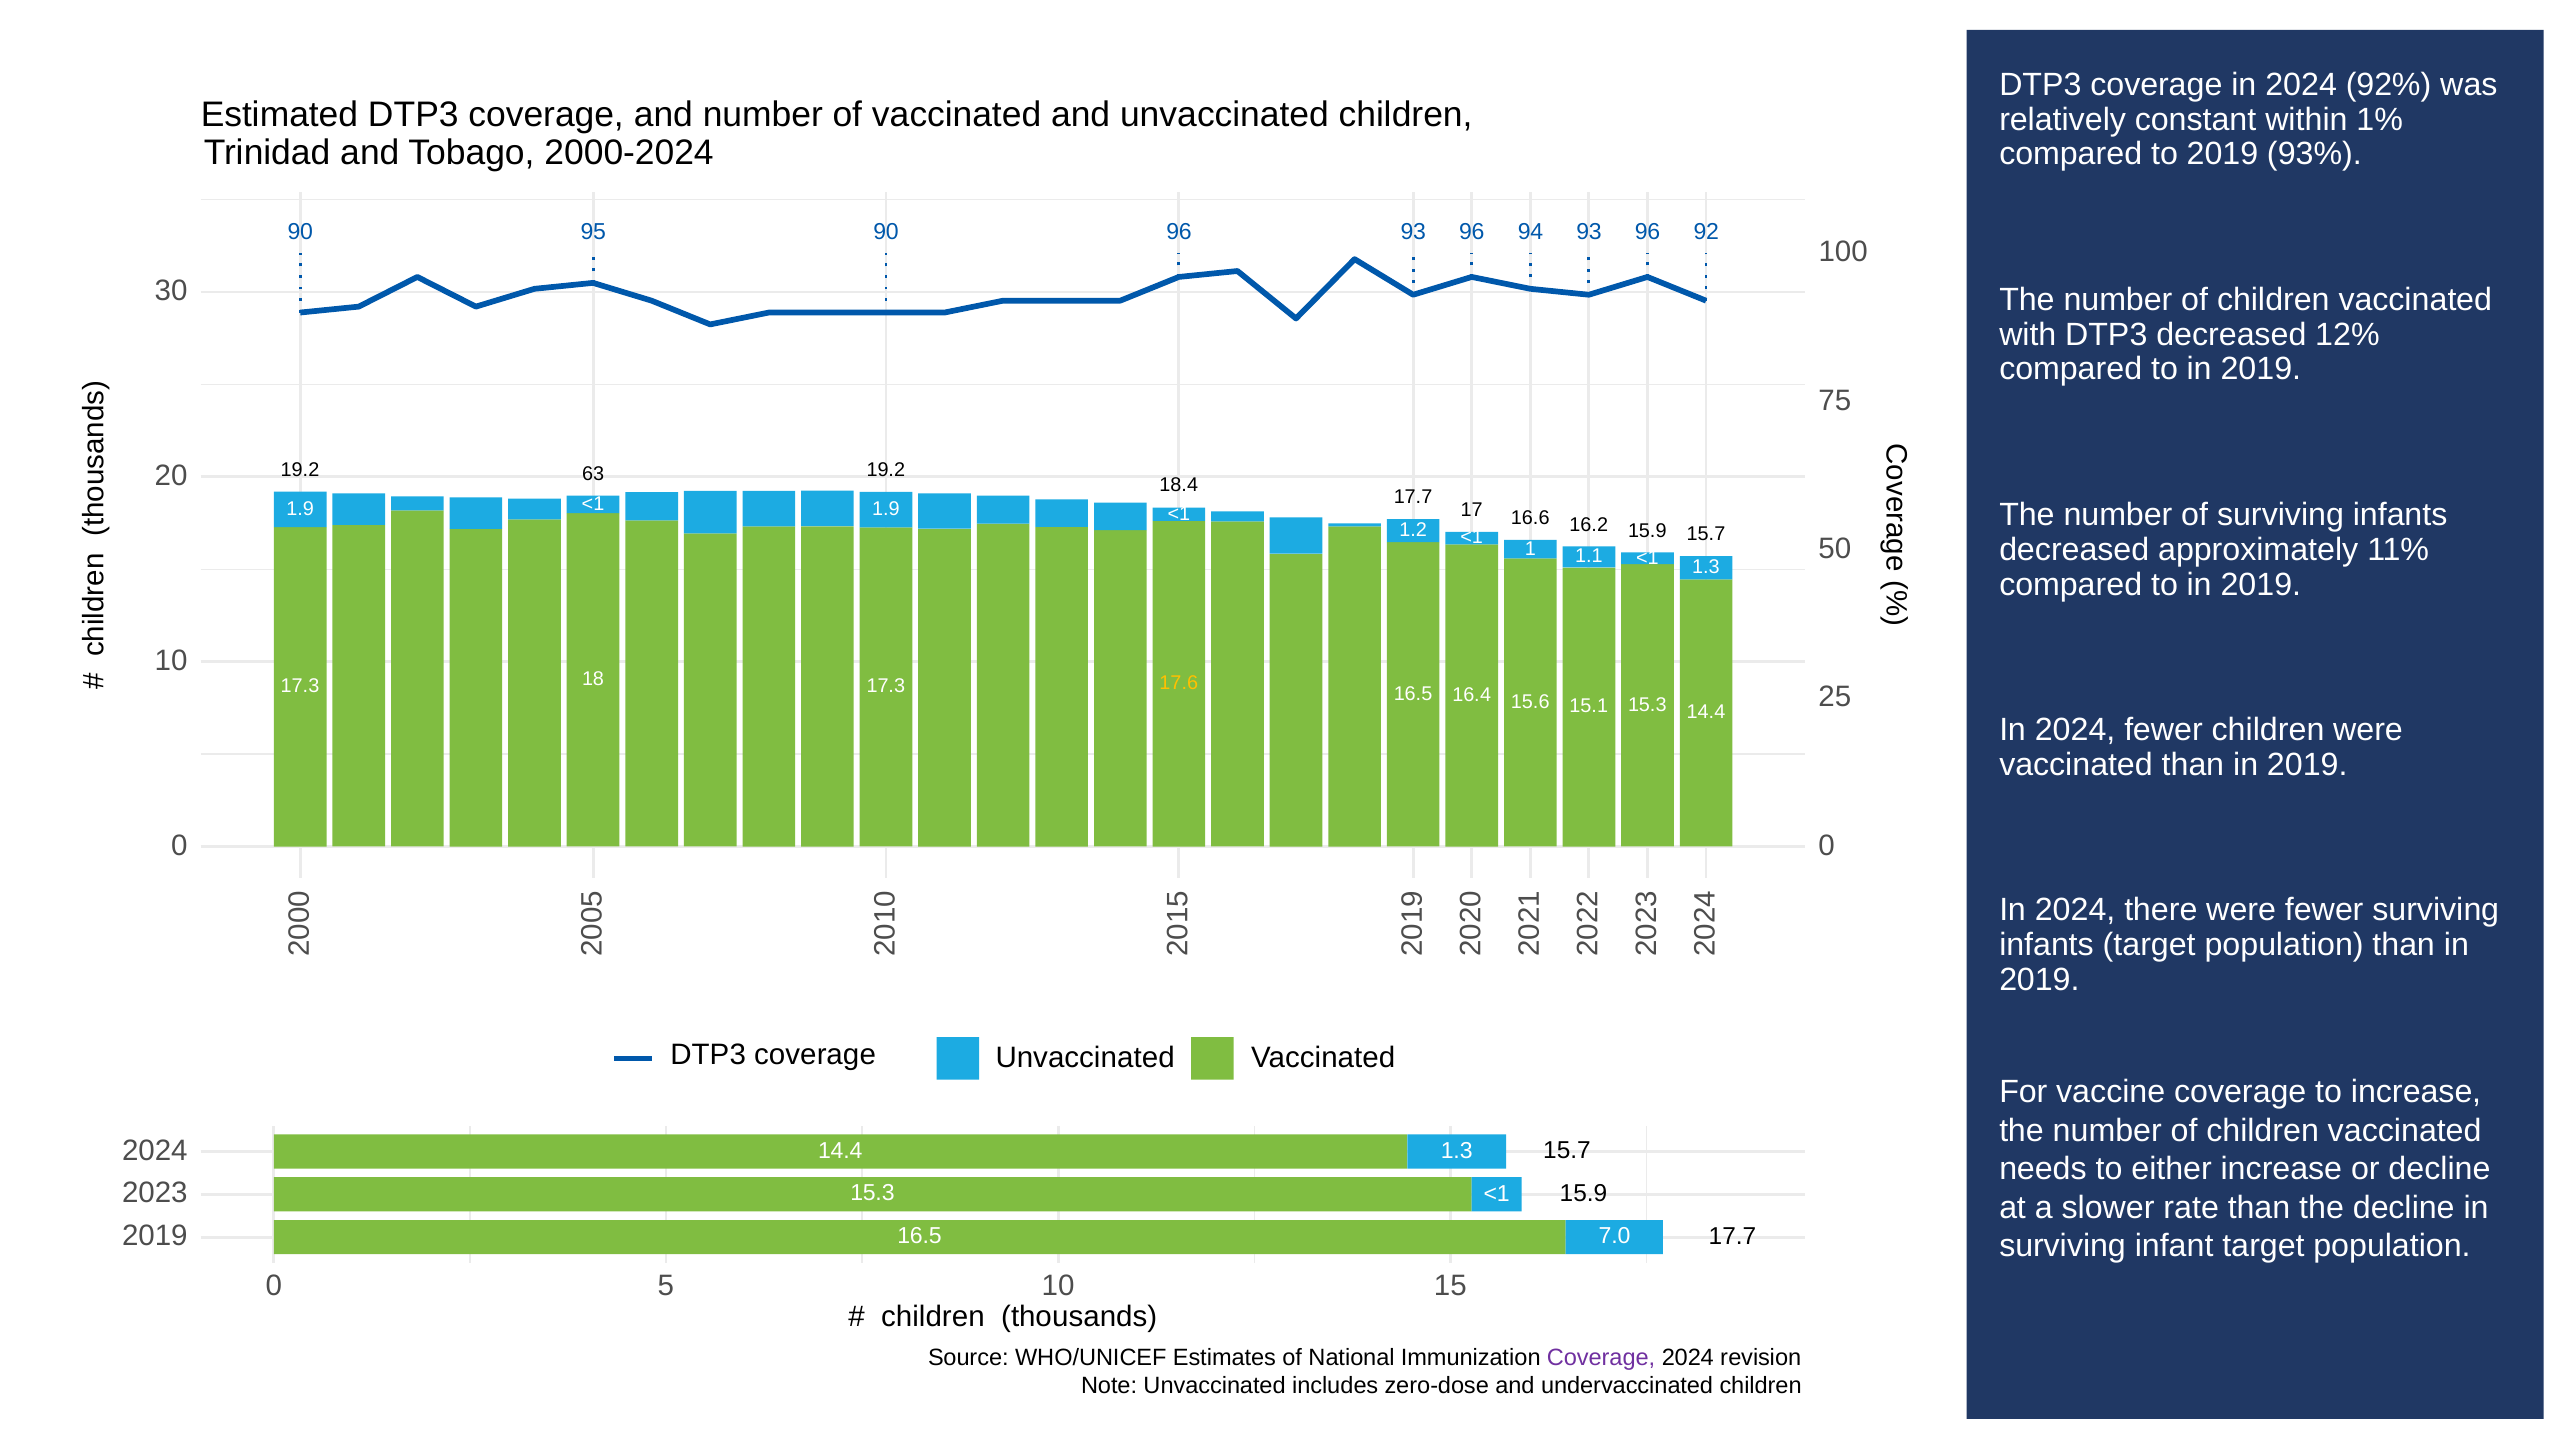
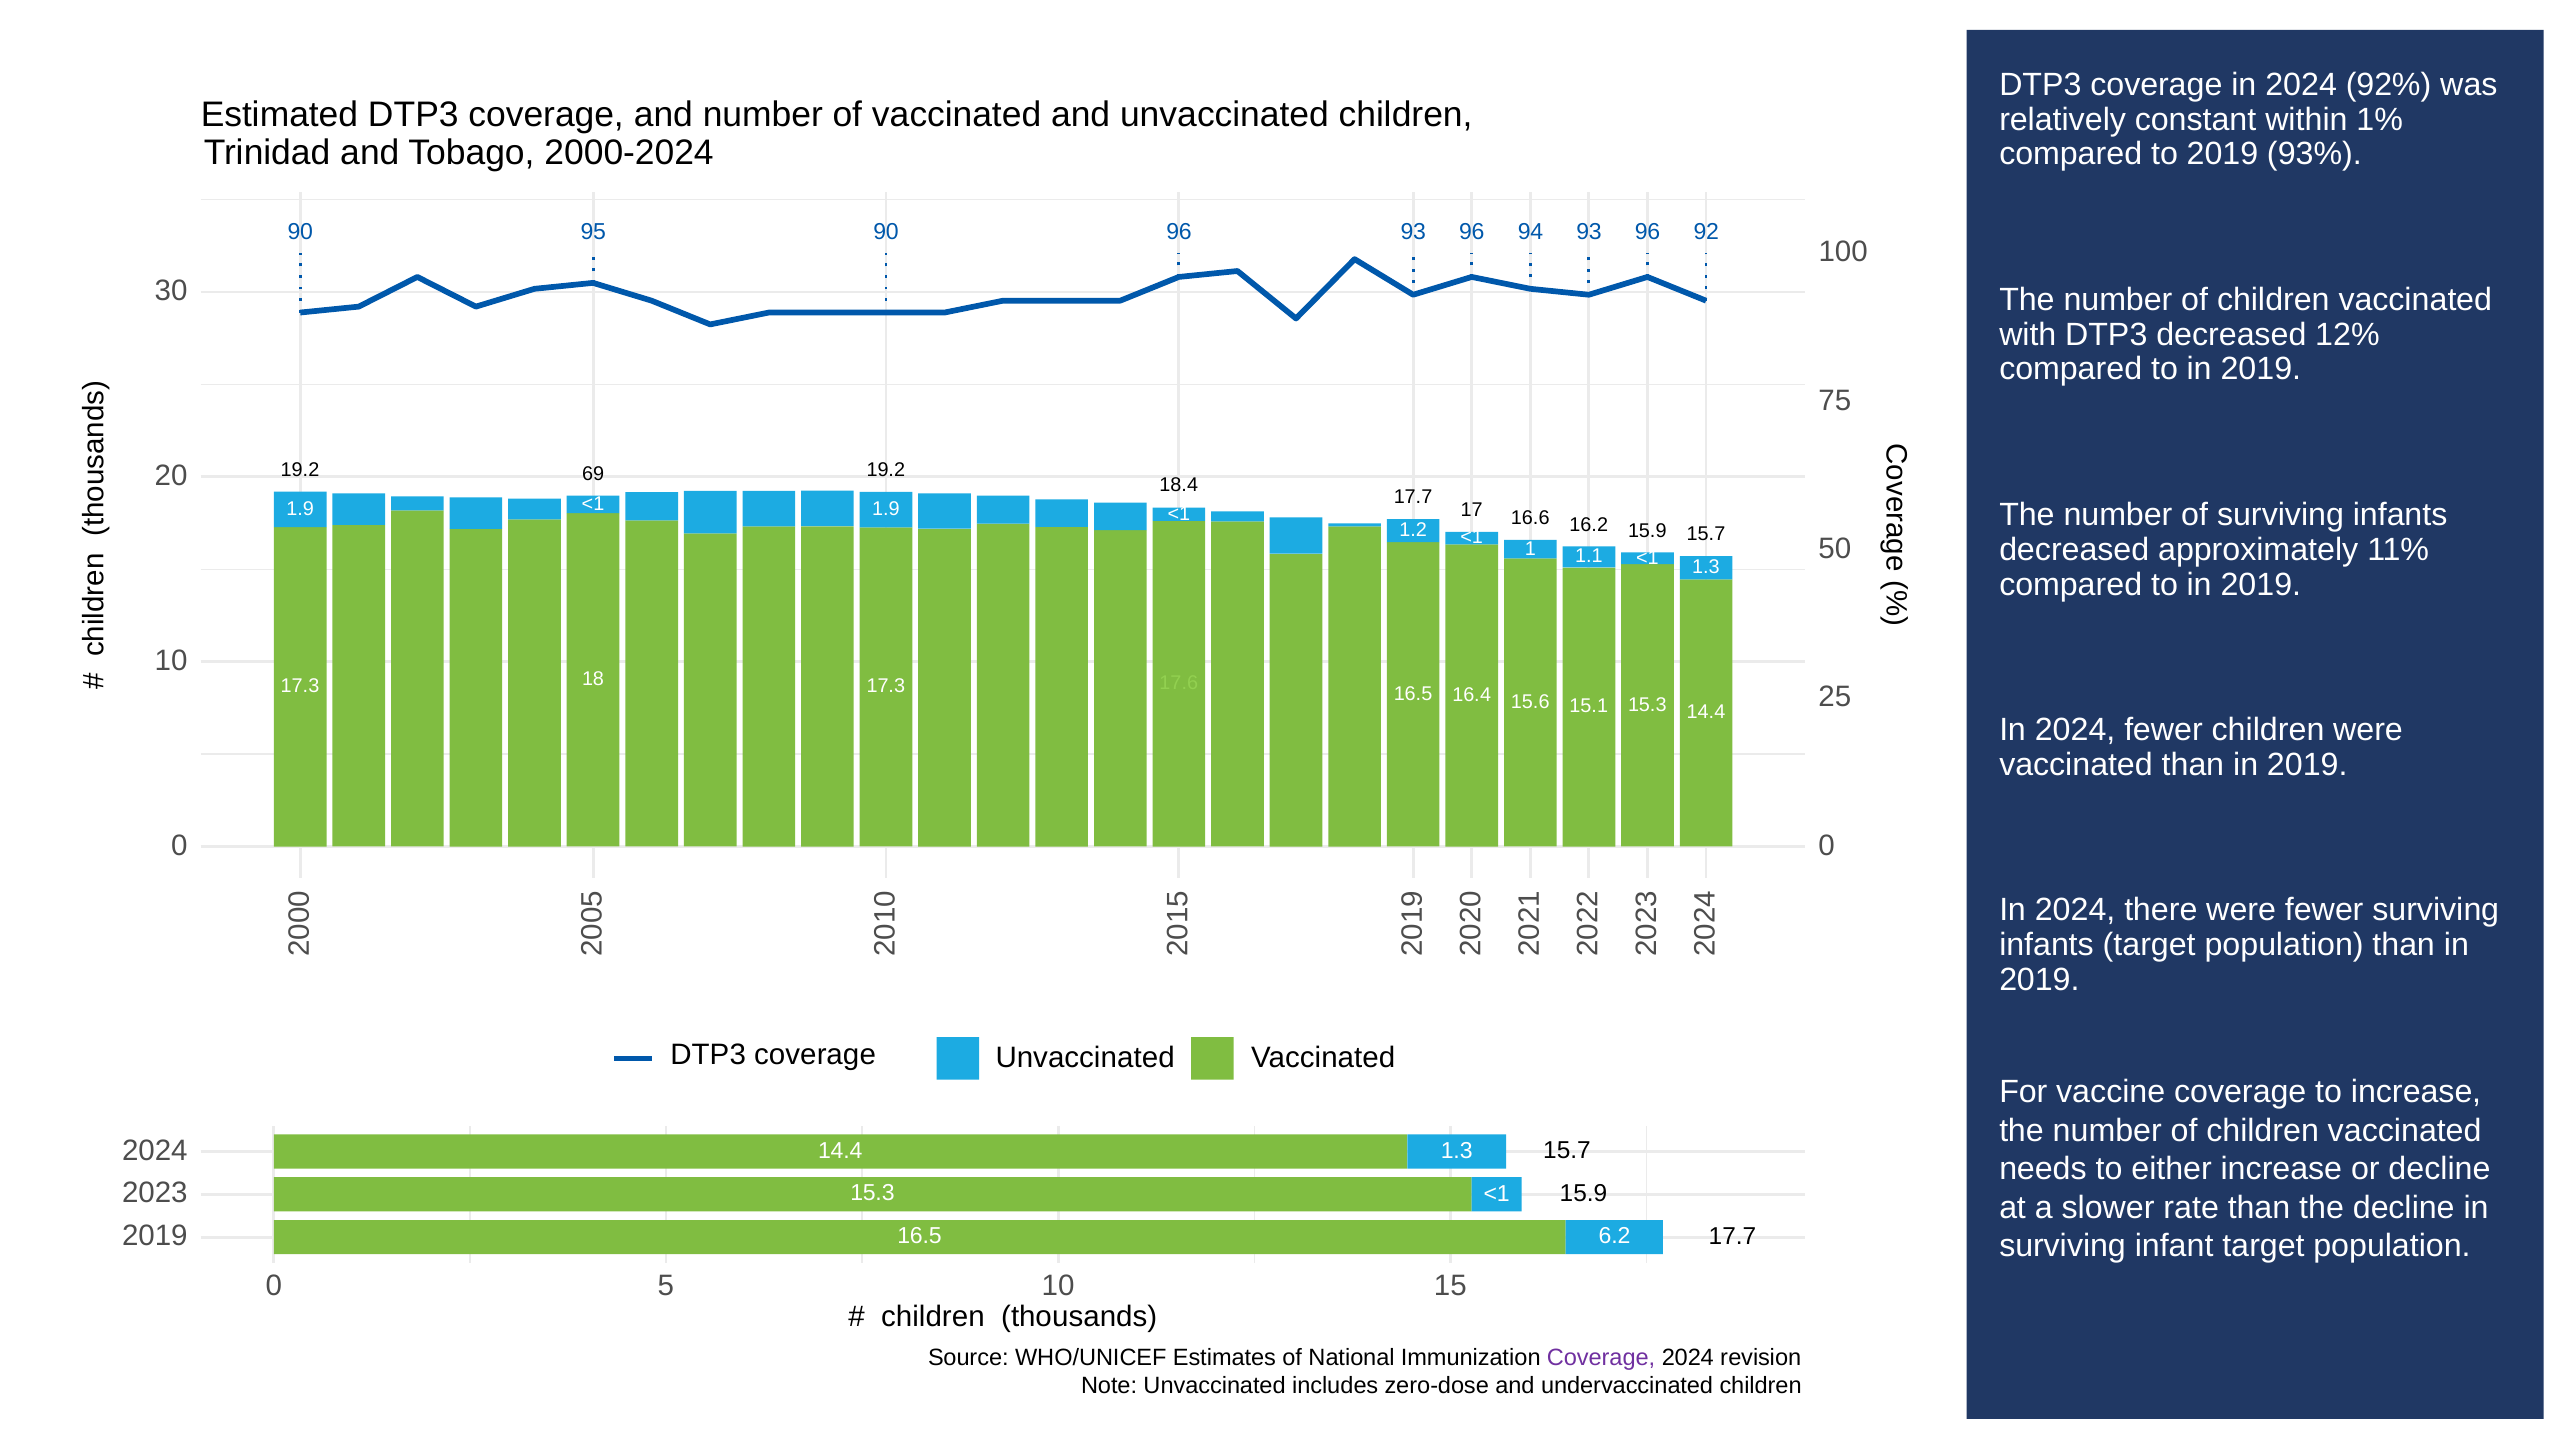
63: 63 -> 69 (593, 474)
17.6 colour: yellow -> light green (1179, 683)
7.0: 7.0 -> 6.2 (1614, 1236)
